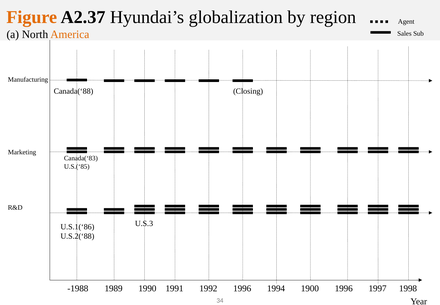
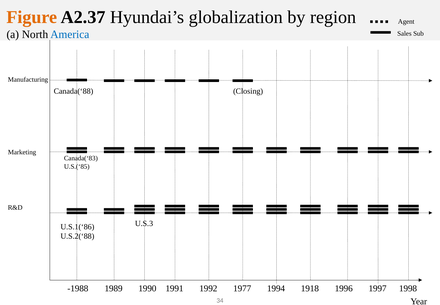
America colour: orange -> blue (70, 34)
1996: 1996 -> 1977 (242, 288)
1900: 1900 -> 1918 (310, 288)
